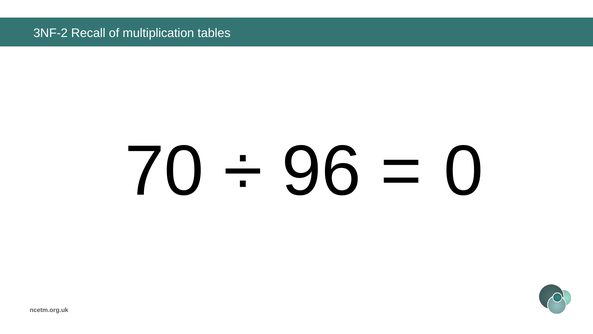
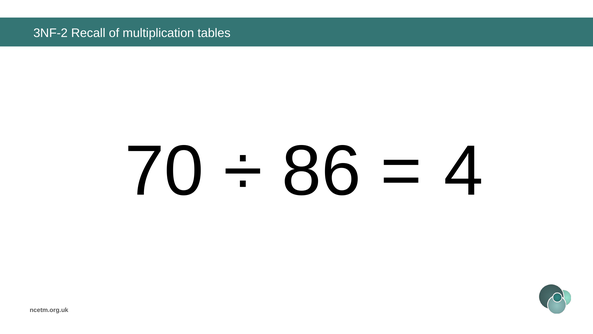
96: 96 -> 86 (321, 171)
0: 0 -> 4 (464, 171)
